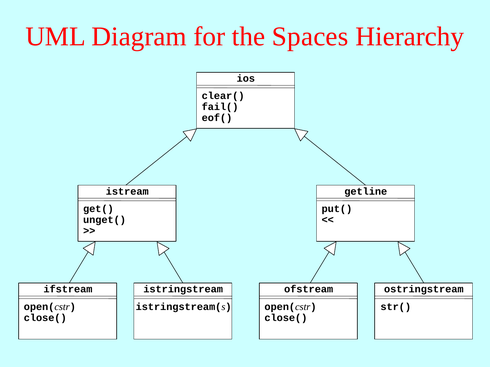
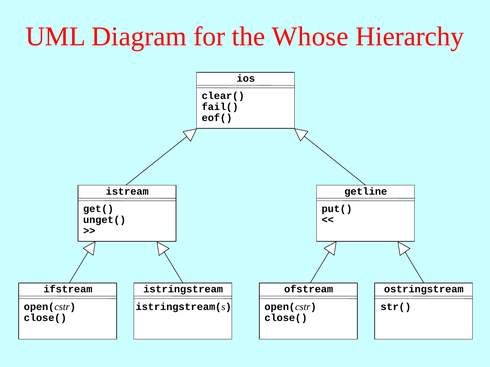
Spaces: Spaces -> Whose (310, 37)
